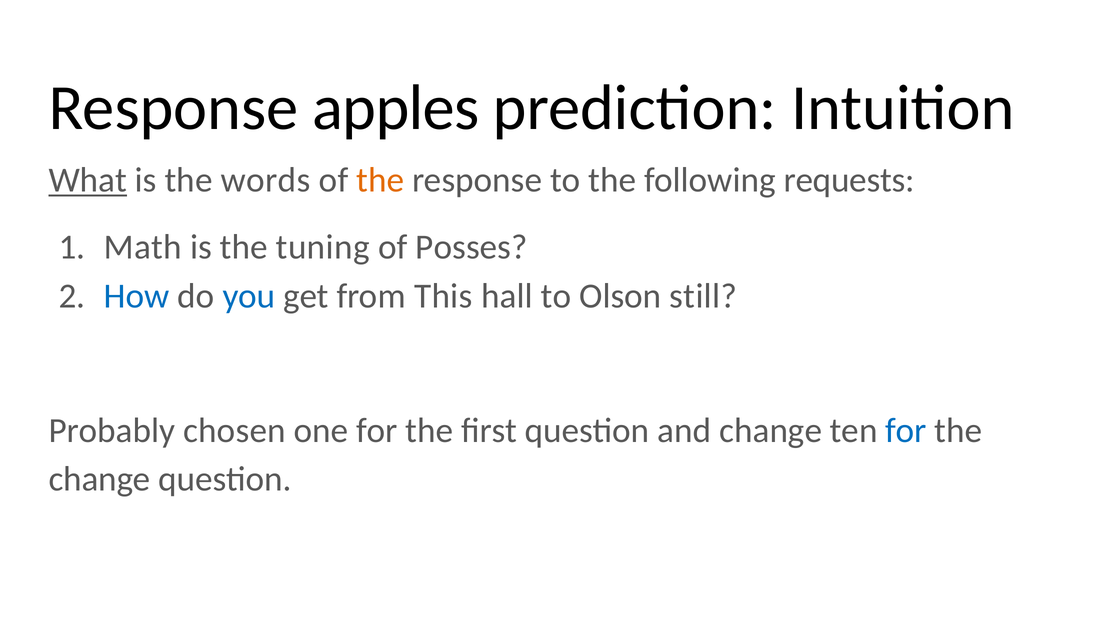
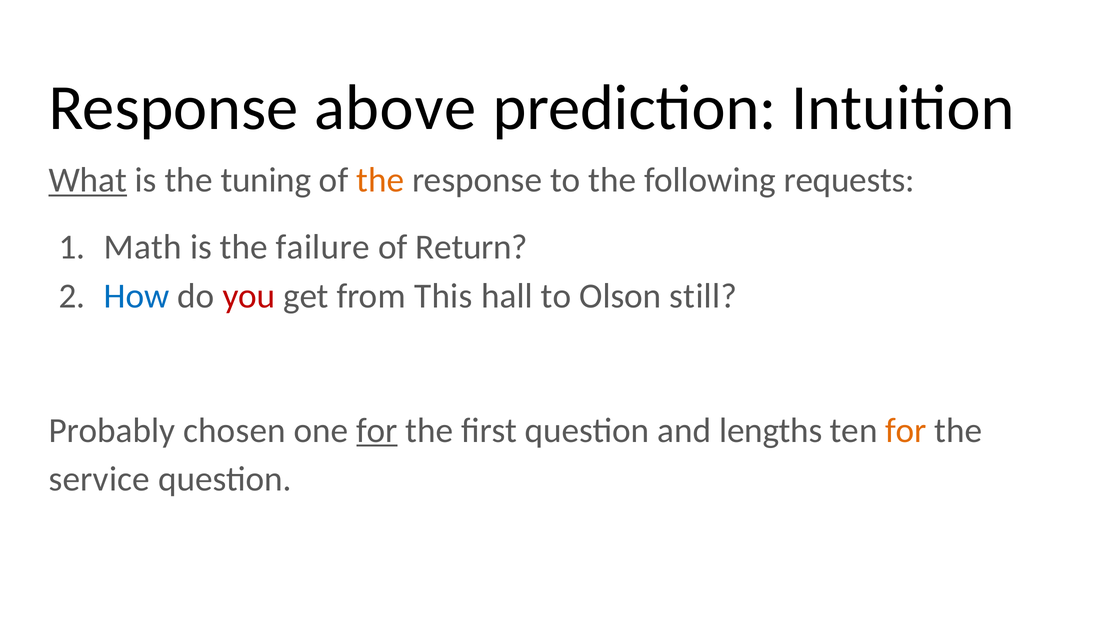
apples: apples -> above (395, 108)
words: words -> tuning (266, 180)
tuning: tuning -> failure (323, 247)
Posses: Posses -> Return (472, 247)
you colour: blue -> red (249, 296)
for underline: none -> present (377, 430)
and change: change -> lengths (771, 430)
for colour: blue -> orange (906, 430)
change: change -> service (99, 479)
